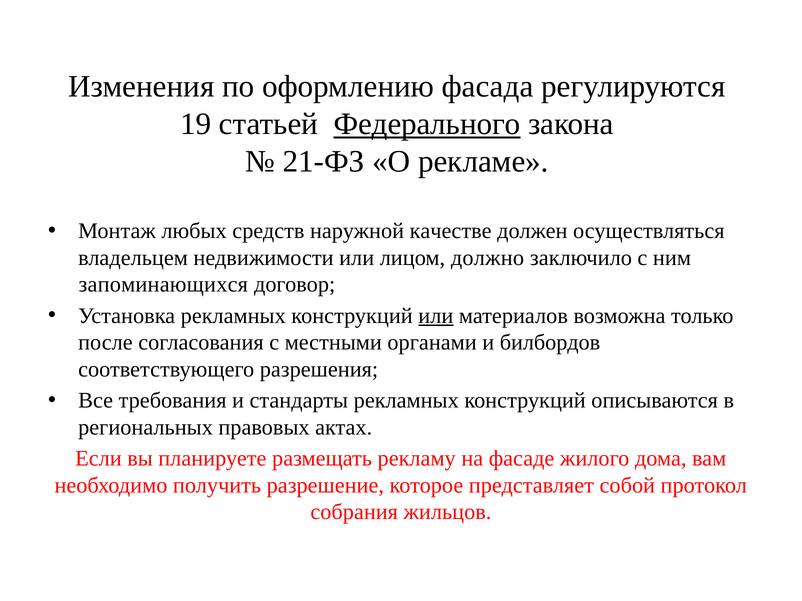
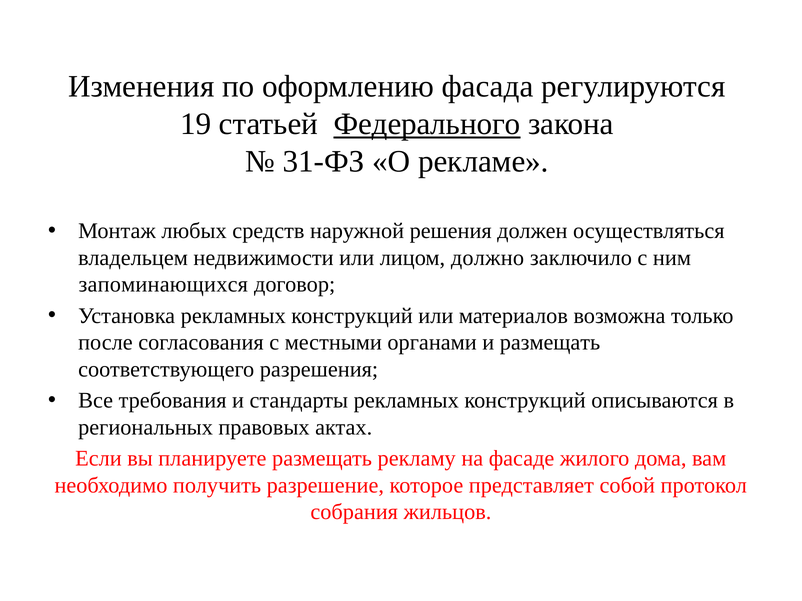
21-ФЗ: 21-ФЗ -> 31-ФЗ (324, 161)
качестве: качестве -> решения (451, 231)
или underline: present -> none (436, 316)
и билбордов: билбордов -> размещать (550, 343)
